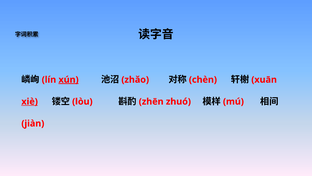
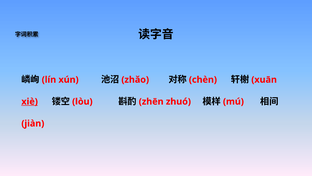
xún underline: present -> none (69, 79)
